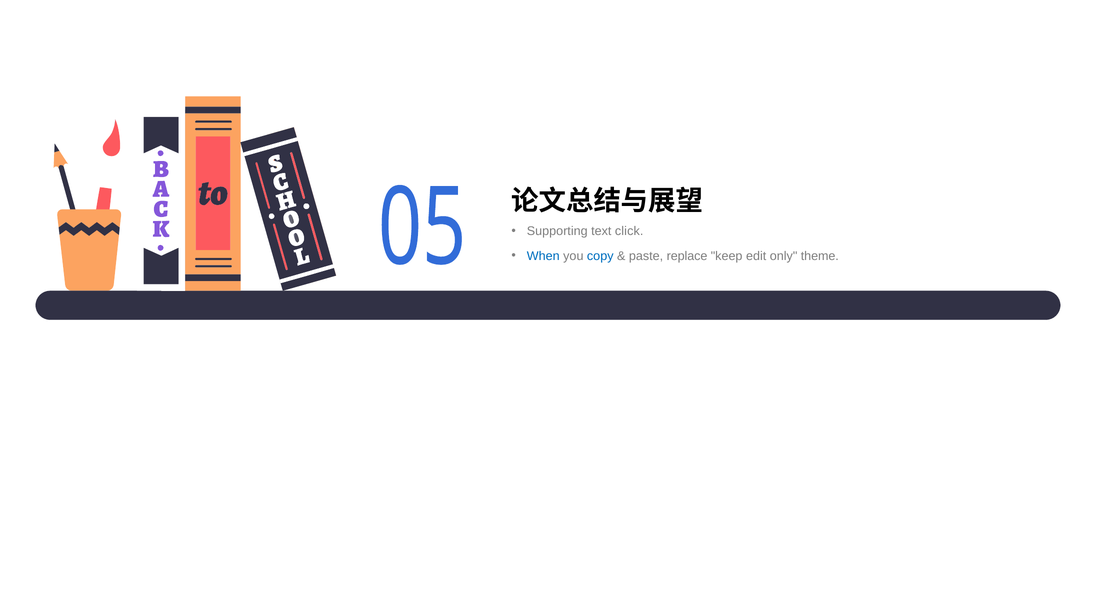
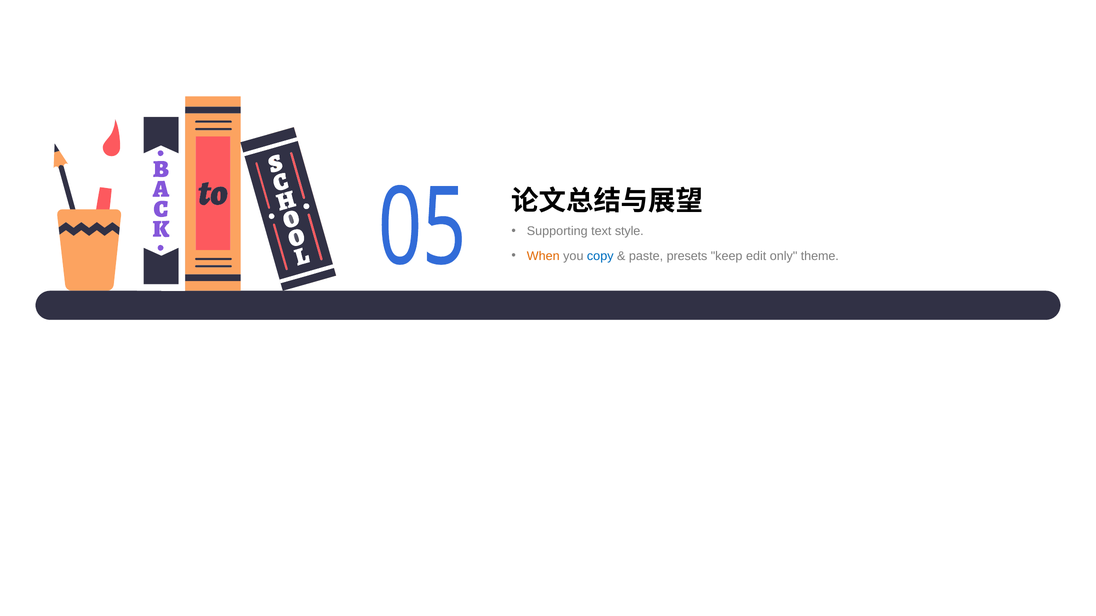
click: click -> style (629, 231)
When colour: blue -> orange (543, 256)
replace: replace -> presets (687, 256)
